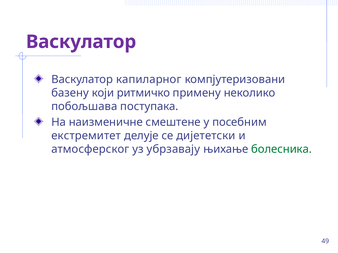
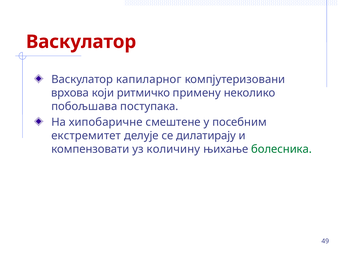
Васкулатор colour: purple -> red (81, 42)
базену: базену -> врхова (70, 93)
наизменичне: наизменичне -> хипобаричне (106, 122)
дијететски: дијететски -> дилатирају (206, 136)
атмосферског: атмосферског -> компензовати (90, 150)
убрзавају: убрзавају -> количину (173, 150)
